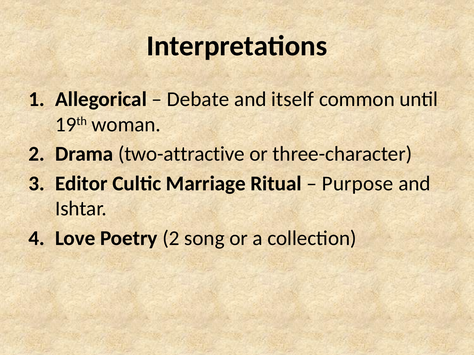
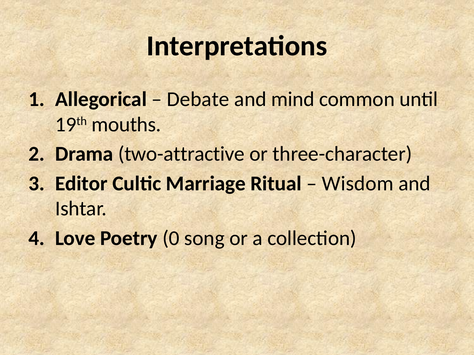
itself: itself -> mind (293, 99)
woman: woman -> mouths (126, 125)
Purpose: Purpose -> Wisdom (358, 184)
Poetry 2: 2 -> 0 (171, 239)
